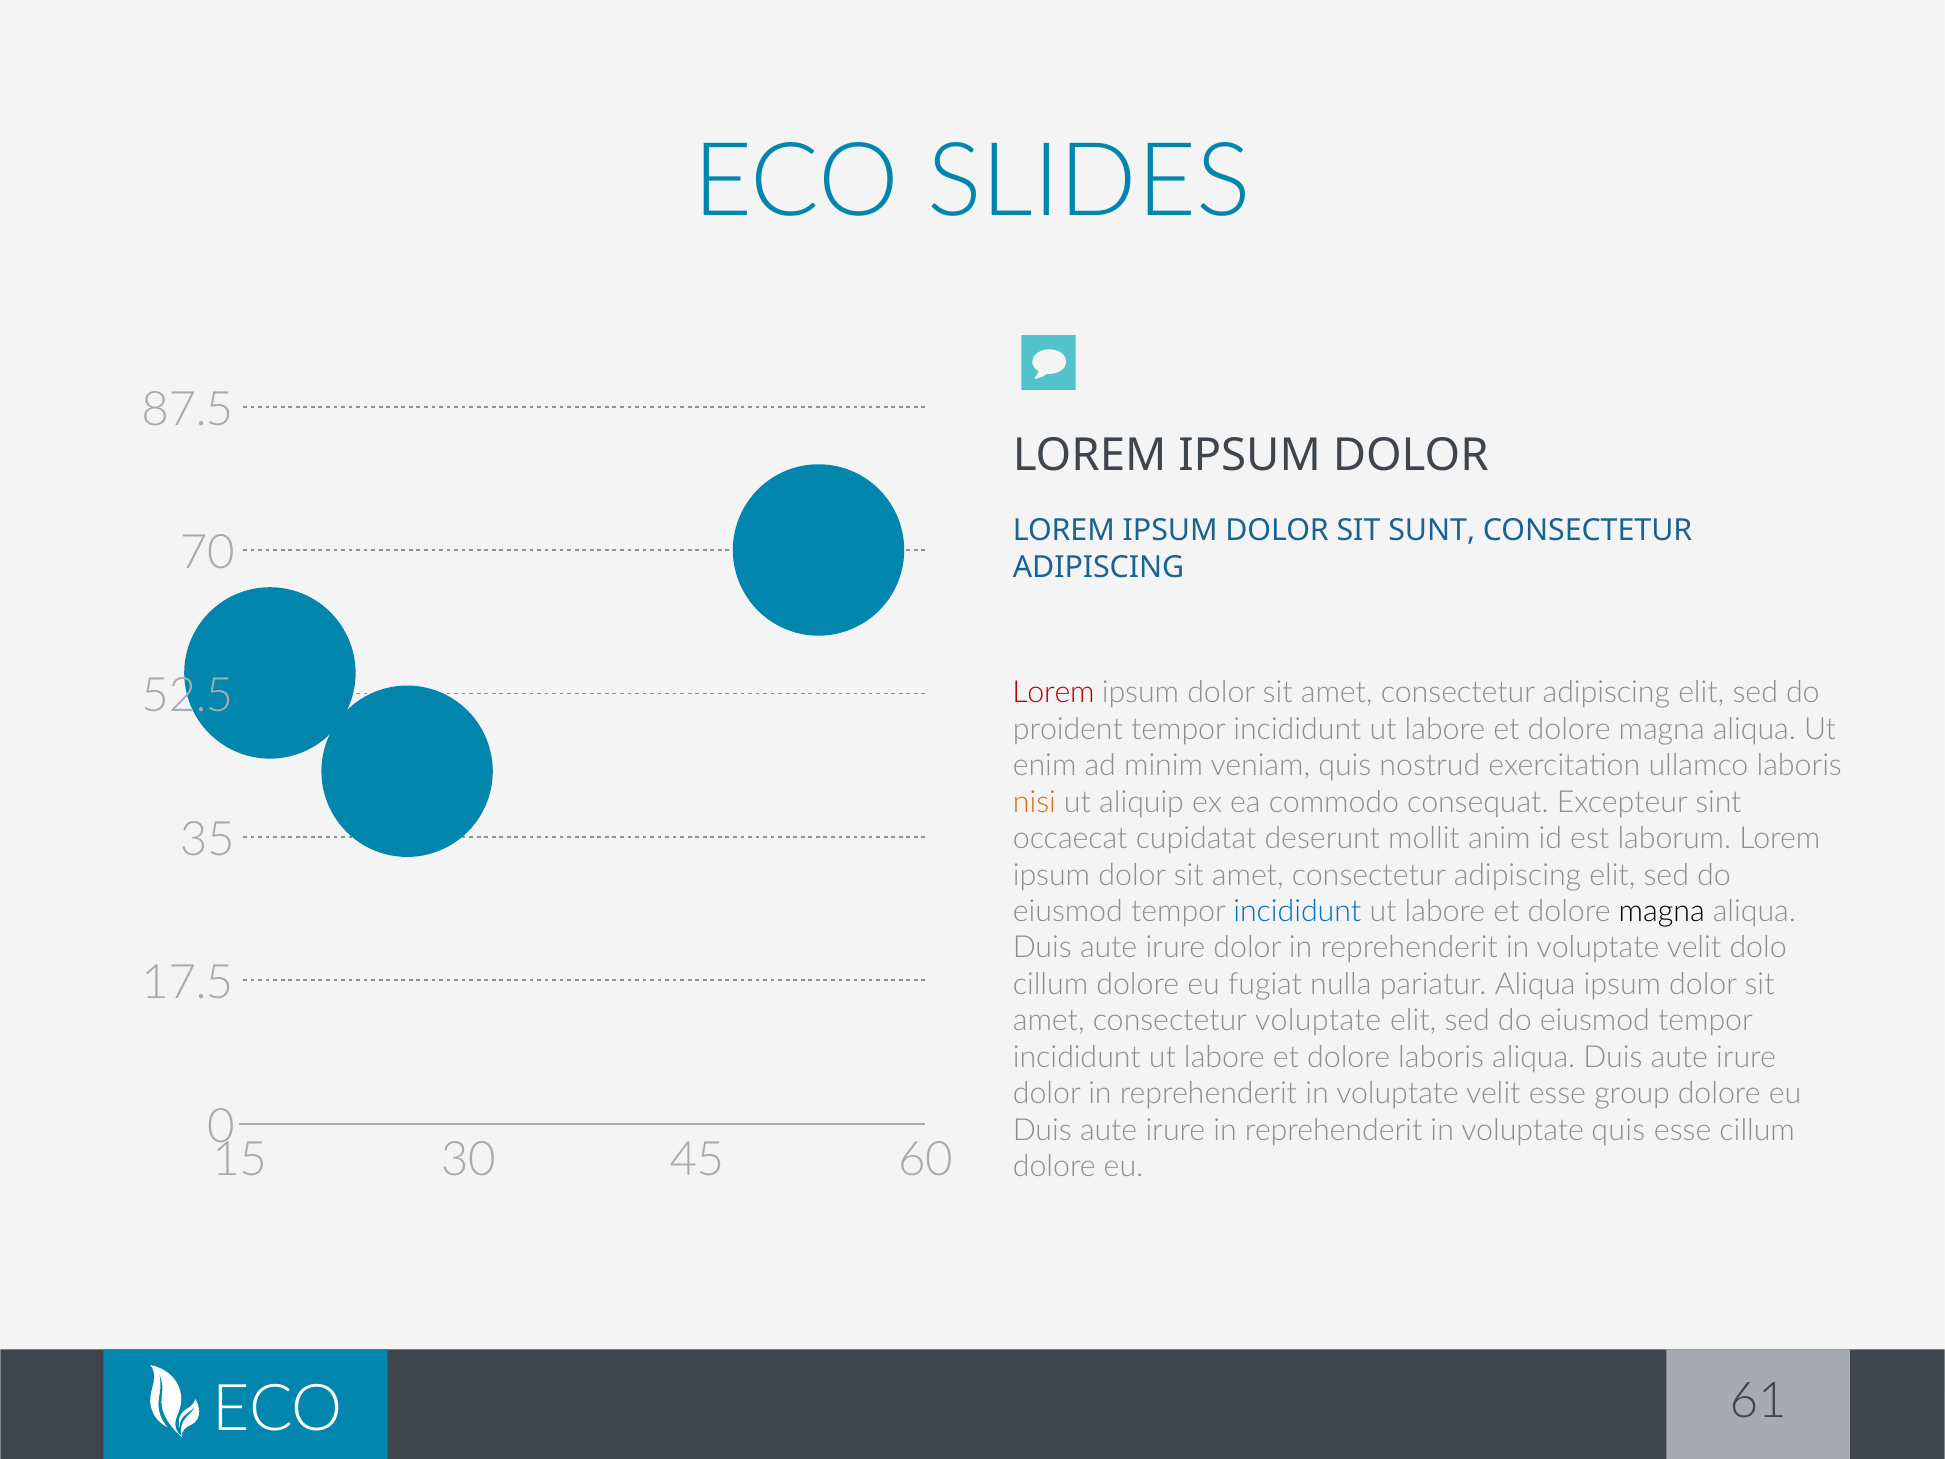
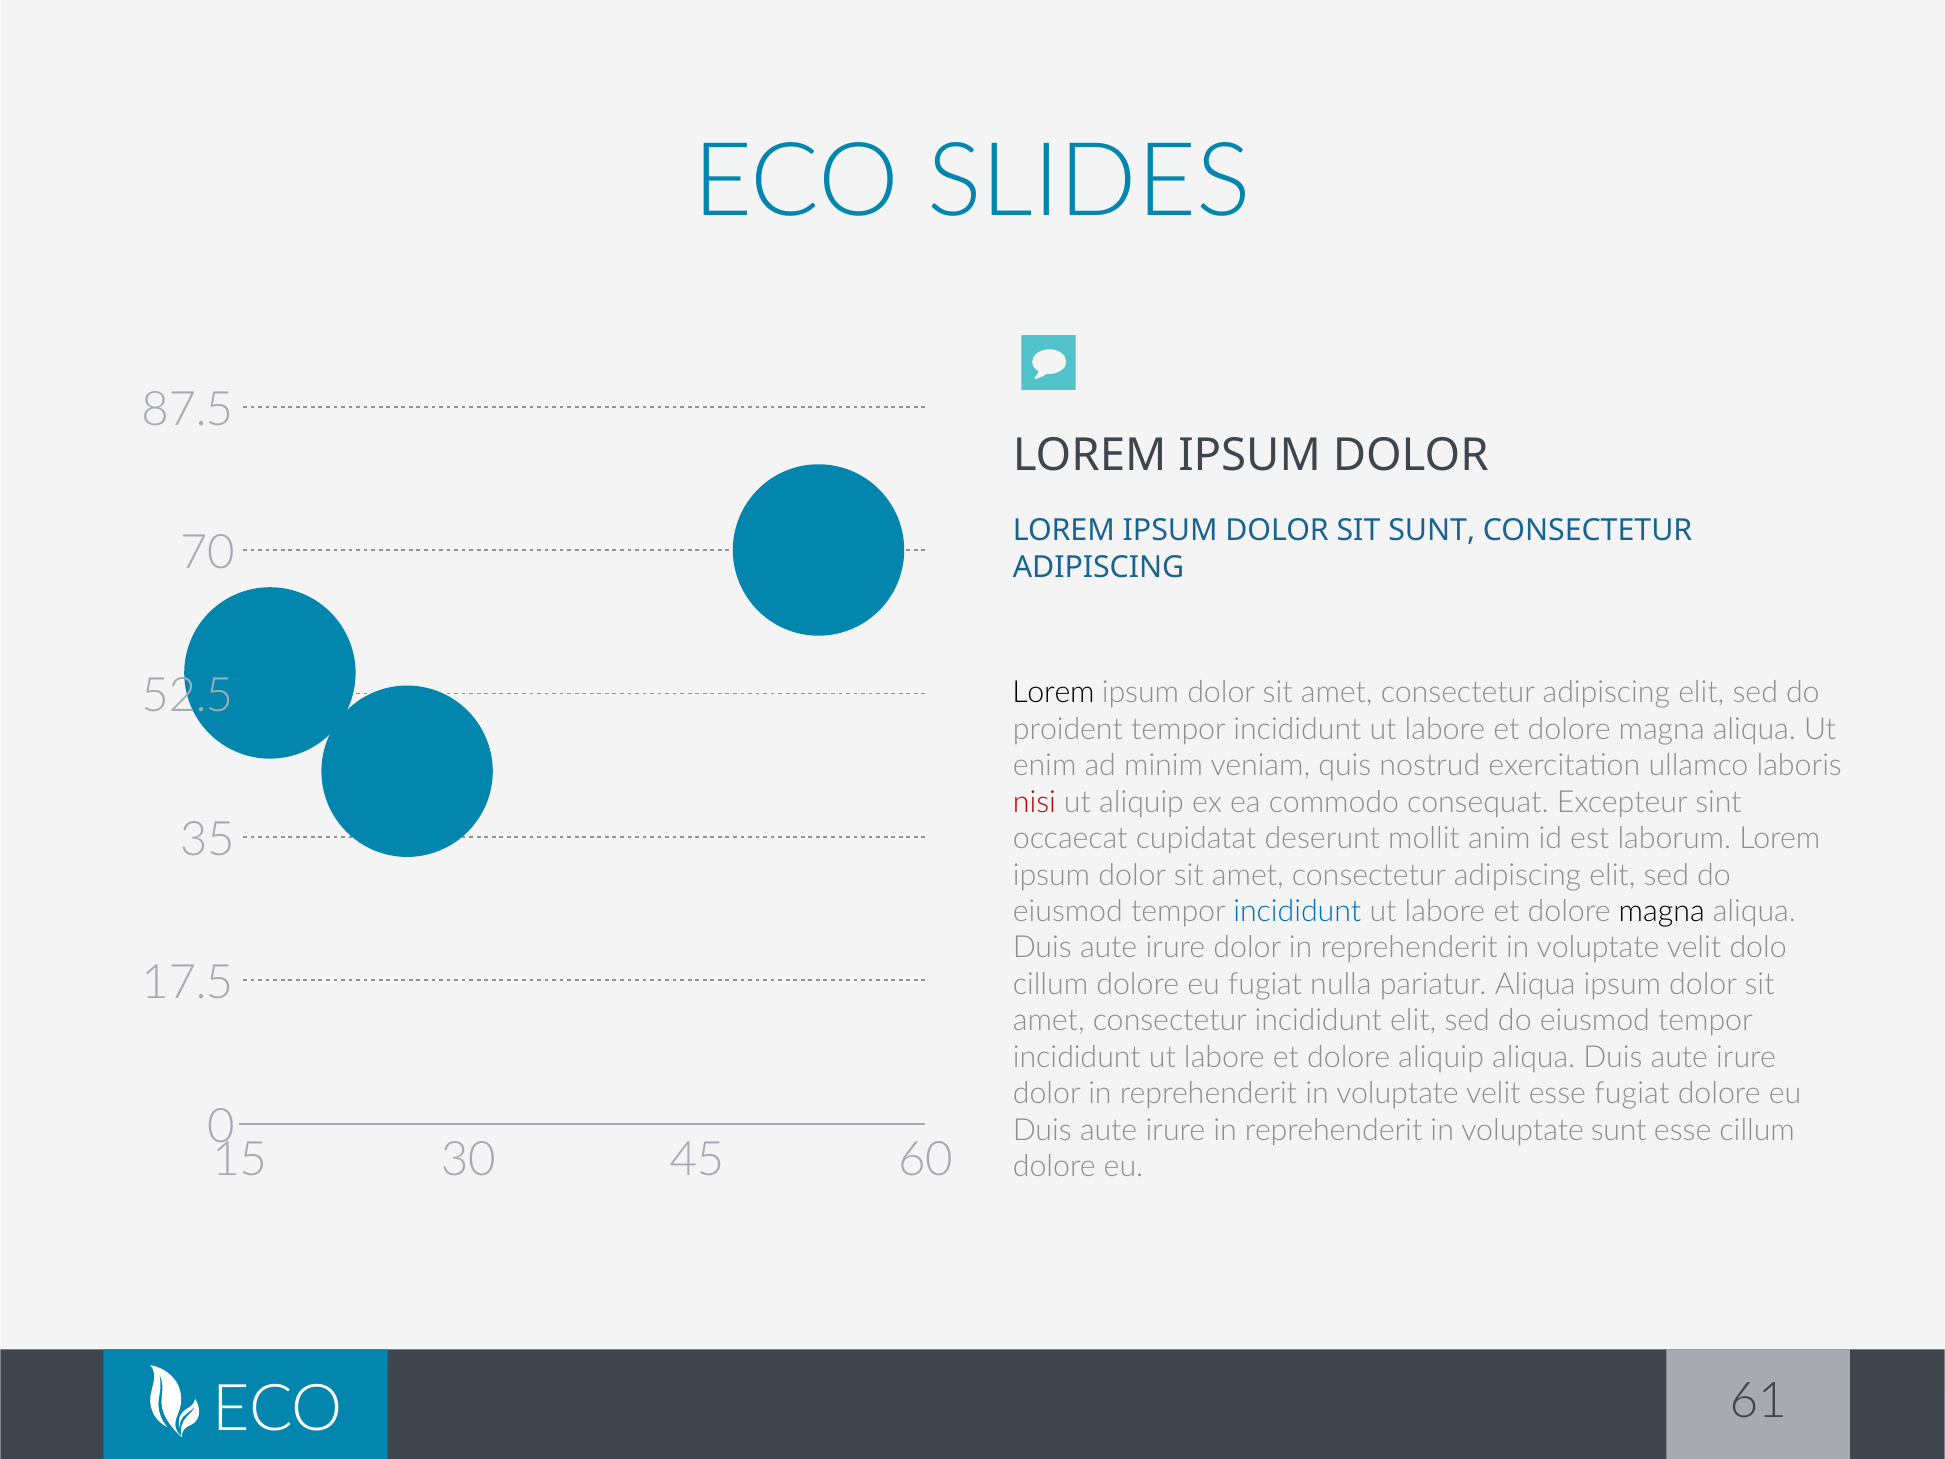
Lorem colour: red -> black (1053, 693)
nisi colour: orange -> red (1034, 802)
consectetur voluptate: voluptate -> incididunt (1318, 1021)
dolore laboris: laboris -> aliquip (1441, 1057)
esse group: group -> fugiat (1632, 1094)
voluptate quis: quis -> sunt (1619, 1130)
